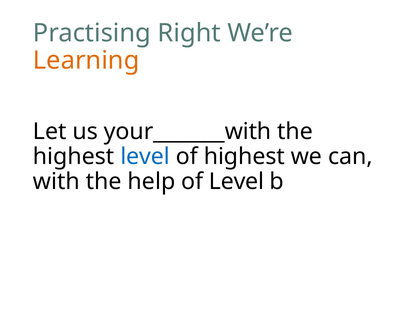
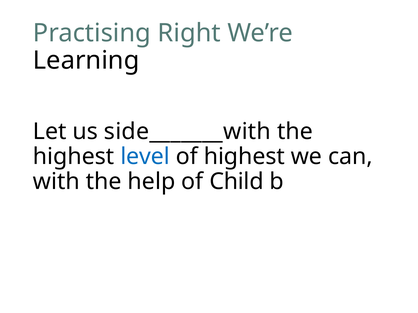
Learning colour: orange -> black (86, 61)
your_______with: your_______with -> side_______with (187, 132)
of Level: Level -> Child (237, 182)
